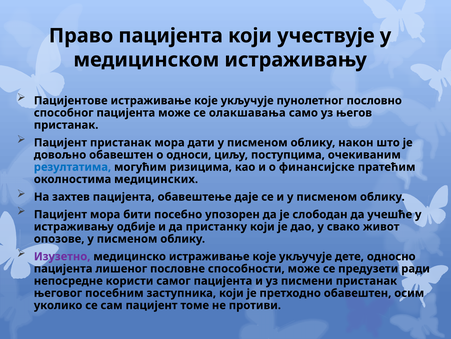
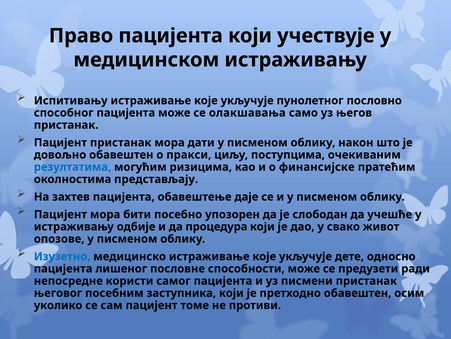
Пацијентове: Пацијентове -> Испитивању (71, 100)
односи: односи -> пракси (189, 155)
медицинских: медицинских -> представљају (156, 179)
пристанку: пристанку -> процедура (216, 226)
Изузетно colour: purple -> blue (62, 256)
